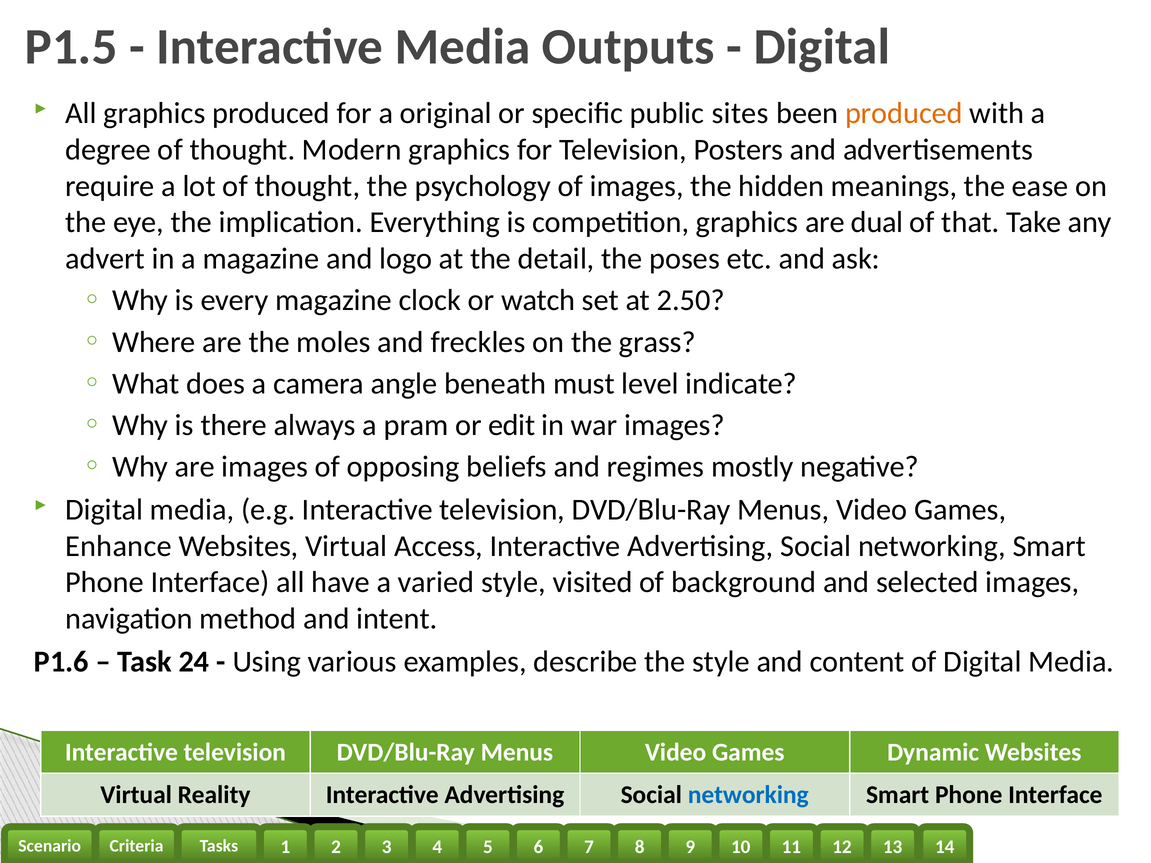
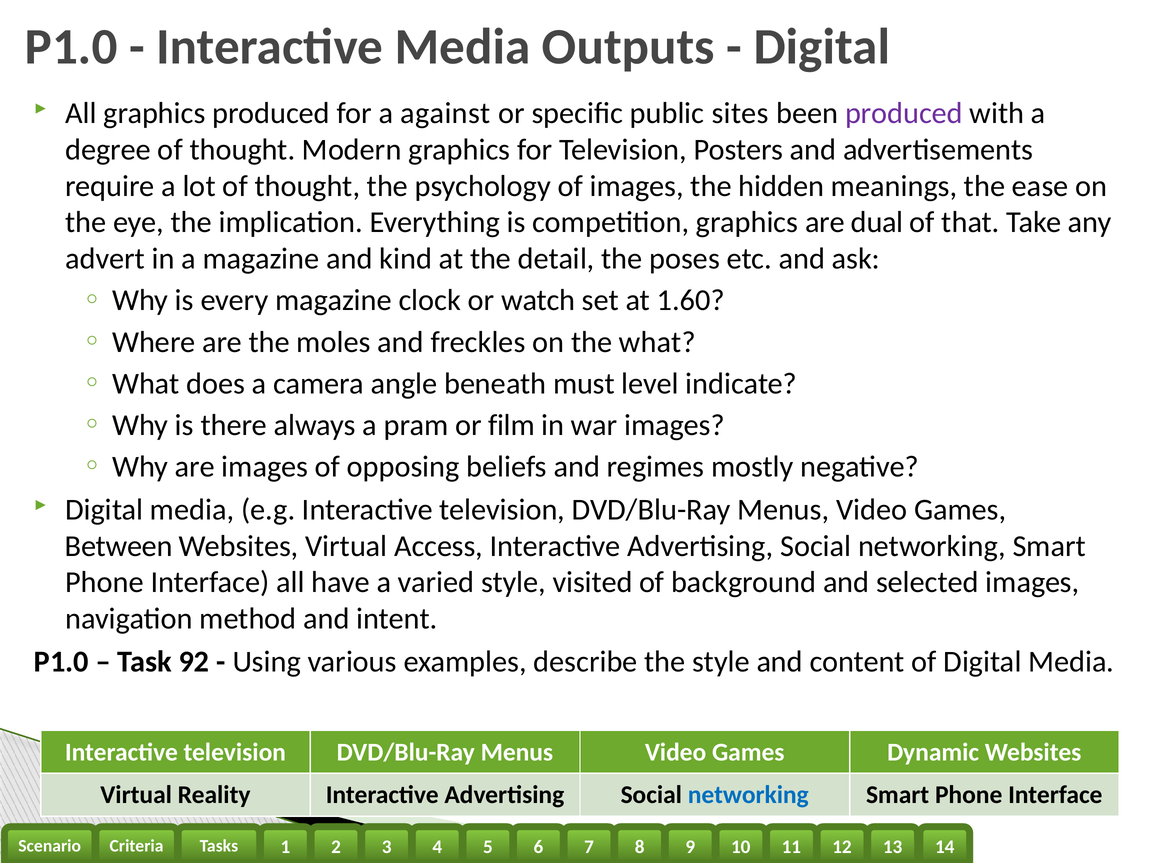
P1.5: P1.5 -> P1.0 (71, 47)
original: original -> against (446, 113)
produced colour: orange -> purple (904, 113)
logo: logo -> kind (406, 259)
2.50: 2.50 -> 1.60 (691, 301)
the grass: grass -> what (657, 342)
edit: edit -> film (512, 425)
Enhance: Enhance -> Between (119, 546)
P1.6: P1.6 -> P1.0 (61, 662)
24: 24 -> 92 (194, 662)
